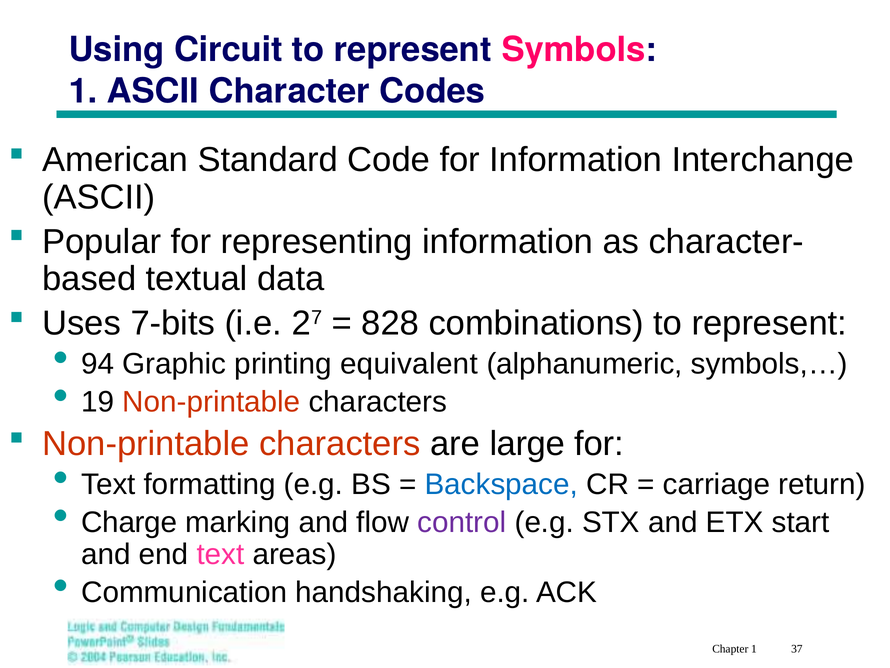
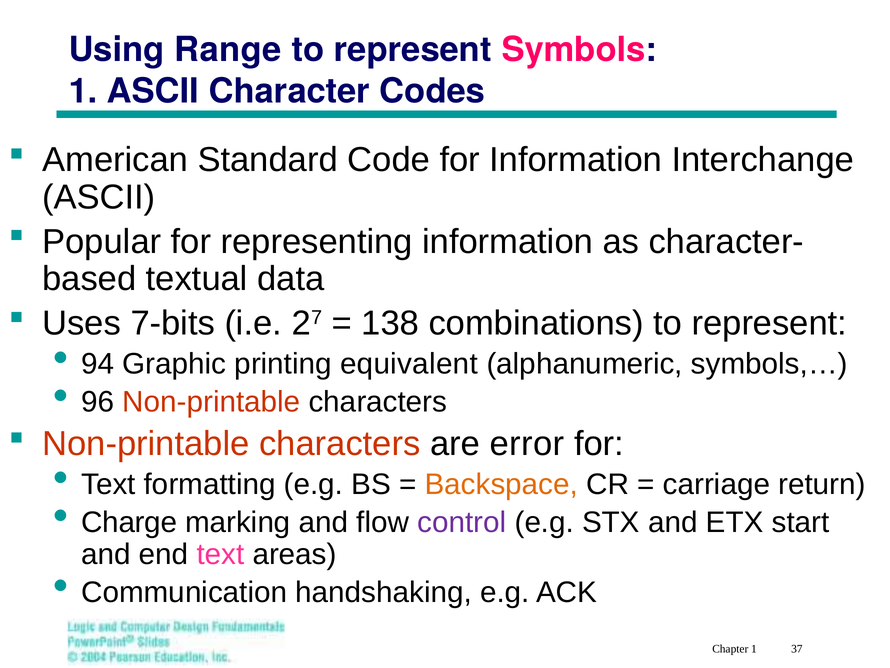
Circuit: Circuit -> Range (228, 50)
828: 828 -> 138 (390, 323)
19: 19 -> 96 (98, 402)
large: large -> error (527, 443)
Backspace colour: blue -> orange (501, 484)
